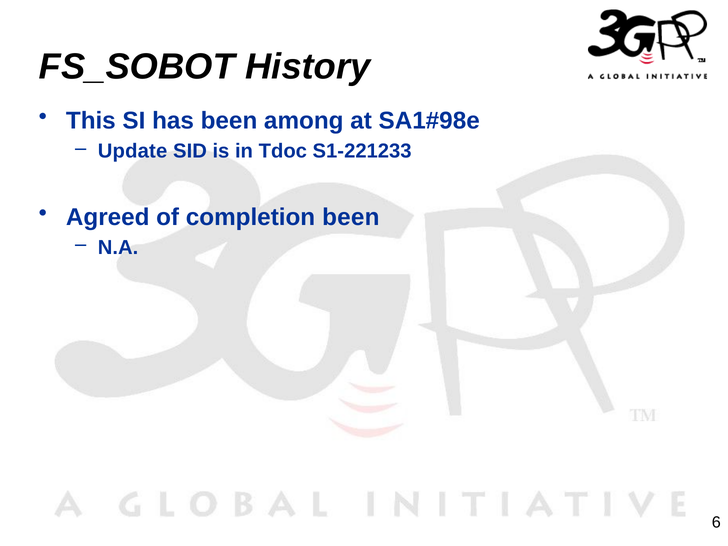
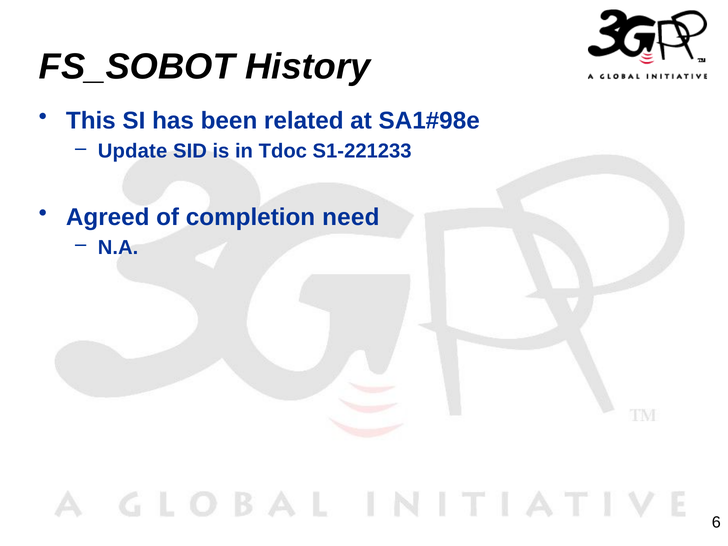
among: among -> related (304, 121)
completion been: been -> need (351, 217)
